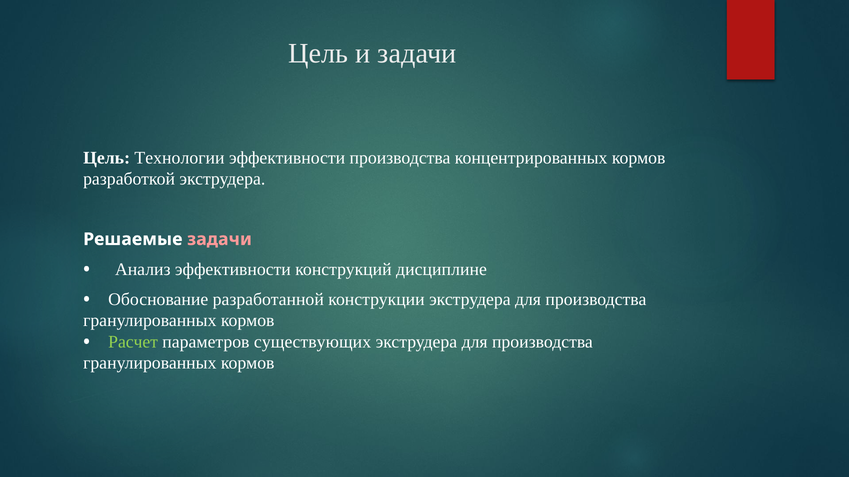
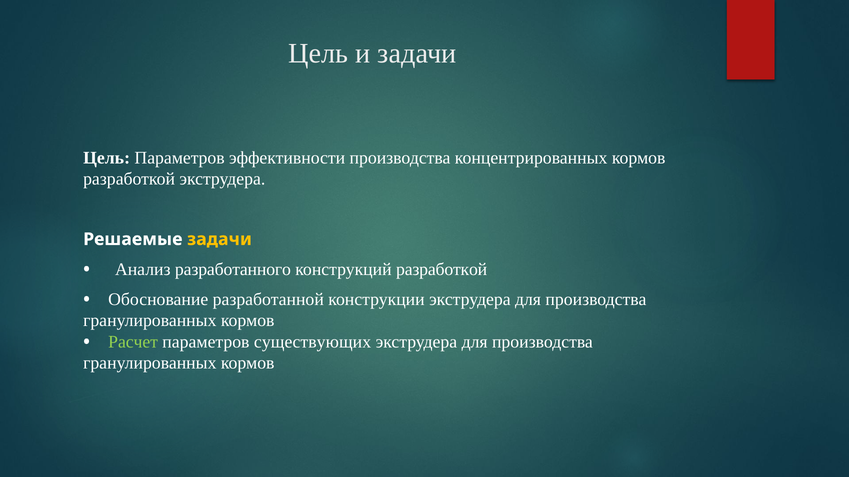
Цель Технологии: Технологии -> Параметров (180, 158)
задачи colour: pink -> yellow (219, 240)
Анализ эффективности: эффективности -> разработанного (233, 270)
конструкций дисциплине: дисциплине -> разработкой (442, 270)
